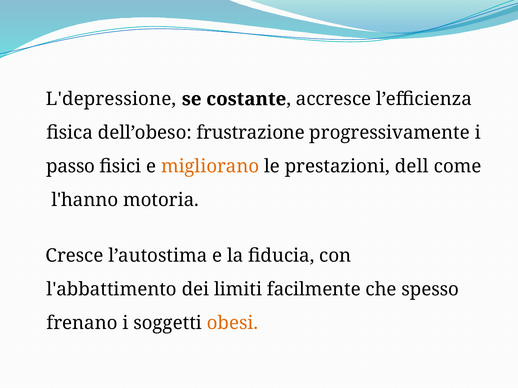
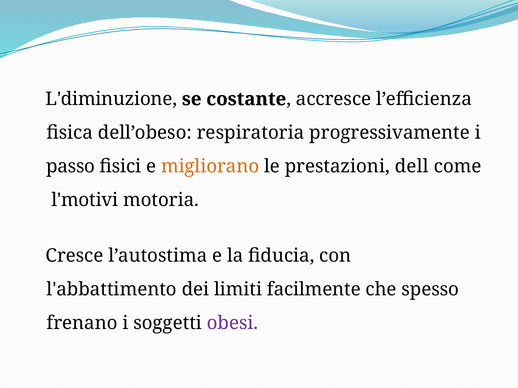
L'depressione: L'depressione -> L'diminuzione (111, 99)
frustrazione: frustrazione -> respiratoria (251, 133)
l'hanno: l'hanno -> l'motivi (85, 200)
obesi colour: orange -> purple (232, 323)
